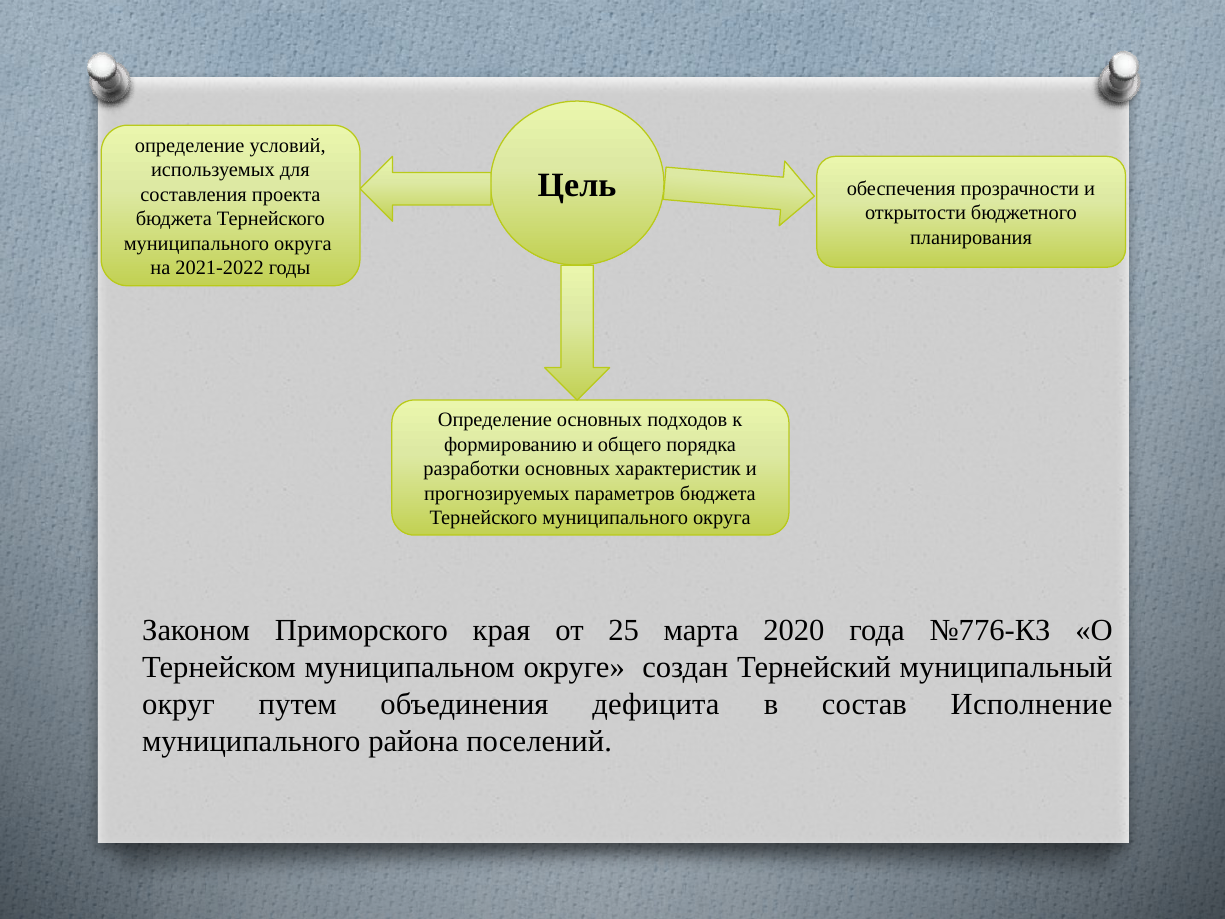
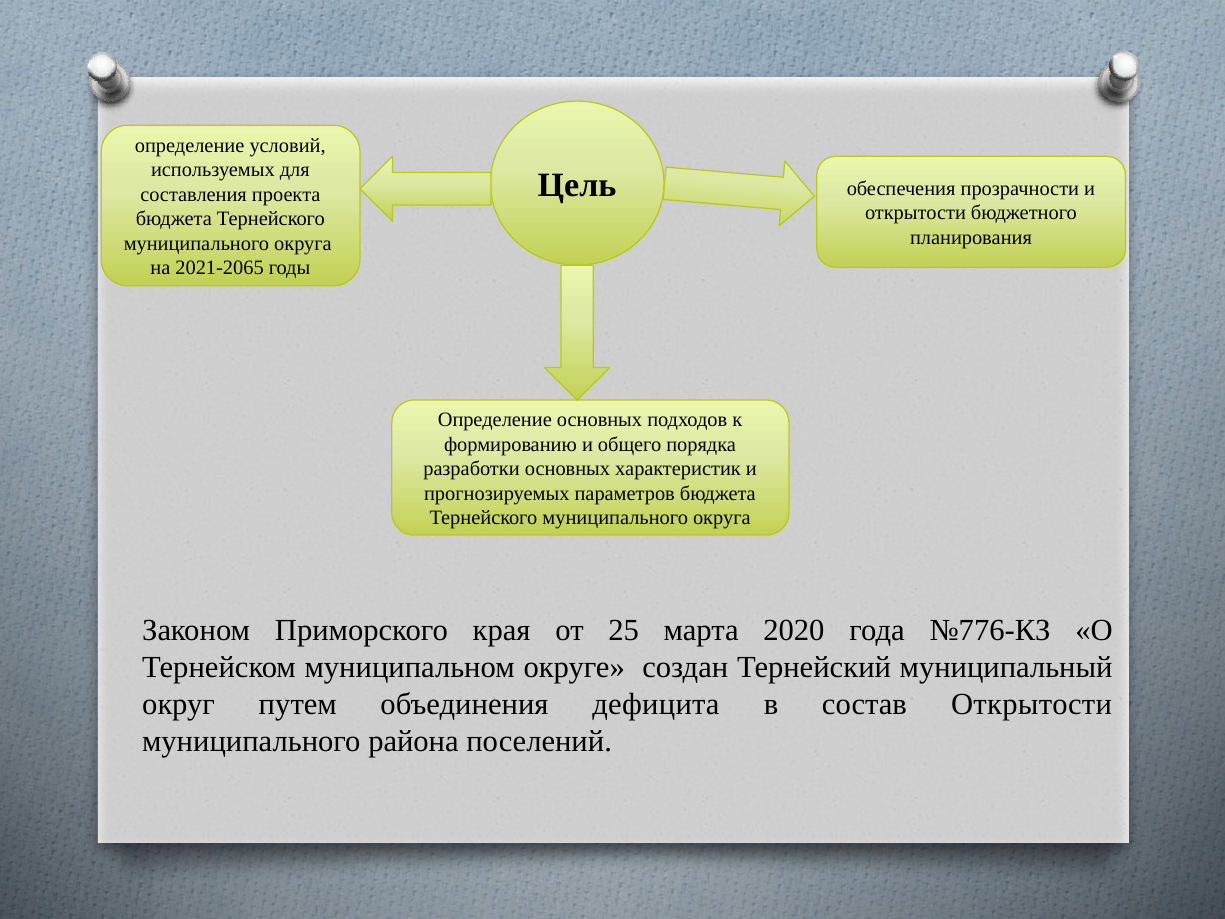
2021-2022: 2021-2022 -> 2021-2065 (220, 268)
состав Исполнение: Исполнение -> Открытости (1032, 704)
